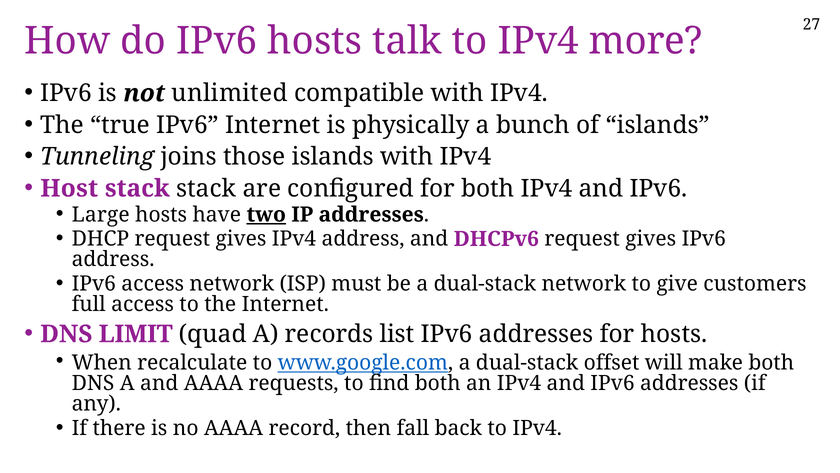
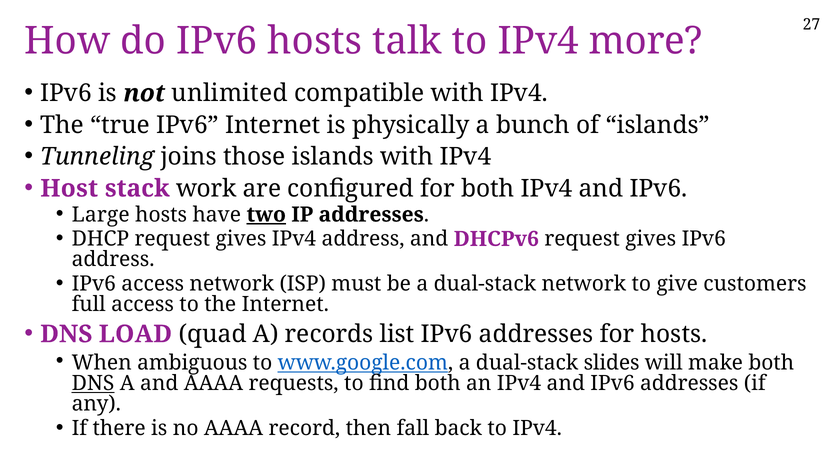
stack stack: stack -> work (206, 188)
LIMIT: LIMIT -> LOAD (135, 334)
recalculate: recalculate -> ambiguous (192, 362)
offset: offset -> slides (612, 362)
DNS underline: none -> present (93, 383)
